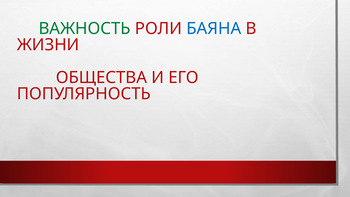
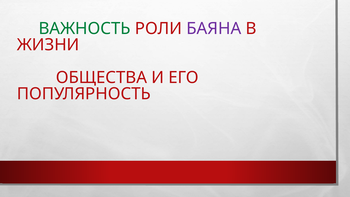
БАЯНА colour: blue -> purple (214, 28)
